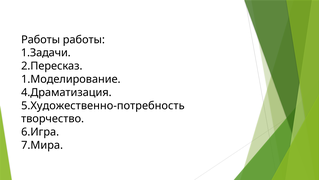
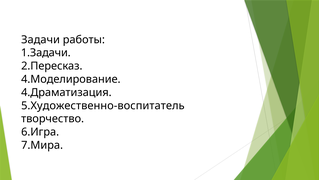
Работы: Работы -> Задачи (41, 40)
1.Моделирование: 1.Моделирование -> 4.Моделирование (71, 79)
5.Художественно-потребность: 5.Художественно-потребность -> 5.Художественно-воспитатель (103, 105)
